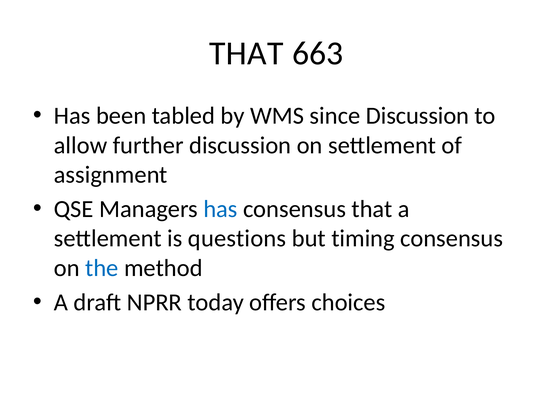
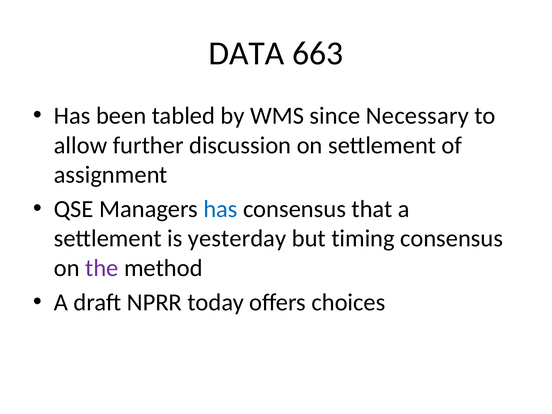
THAT: THAT -> DATA (246, 53)
since Discussion: Discussion -> Necessary (417, 116)
questions: questions -> yesterday (237, 238)
the colour: blue -> purple (102, 268)
